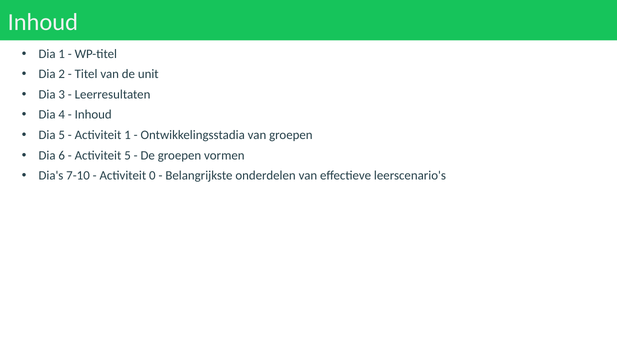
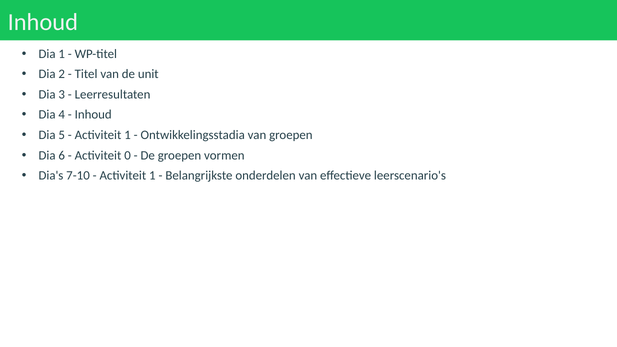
Activiteit 5: 5 -> 0 (128, 155)
0: 0 -> 1 (152, 176)
